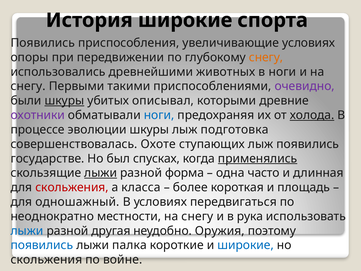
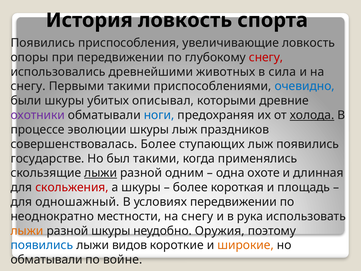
История широкие: широкие -> ловкость (185, 20)
увеличивающие условиях: условиях -> ловкость (309, 43)
снегу colour: orange -> red (266, 57)
в ноги: ноги -> сила (282, 72)
очевидно colour: purple -> blue (305, 86)
шкуры underline: present -> none (64, 101)
подготовка: подготовка -> праздников (235, 129)
совершенствовалась Охоте: Охоте -> Более (158, 144)
был спусках: спусках -> такими (156, 158)
применялись underline: present -> none (258, 158)
форма: форма -> одним (185, 173)
часто: часто -> охоте (264, 173)
а класса: класса -> шкуры (141, 187)
условиях передвигаться: передвигаться -> передвижении (233, 202)
лыжи colour: blue -> orange (27, 231)
разной другая: другая -> шкуры (111, 231)
палка: палка -> видов (130, 245)
широкие colour: blue -> orange (246, 245)
скольжения: скольжения -> обматывали (47, 259)
